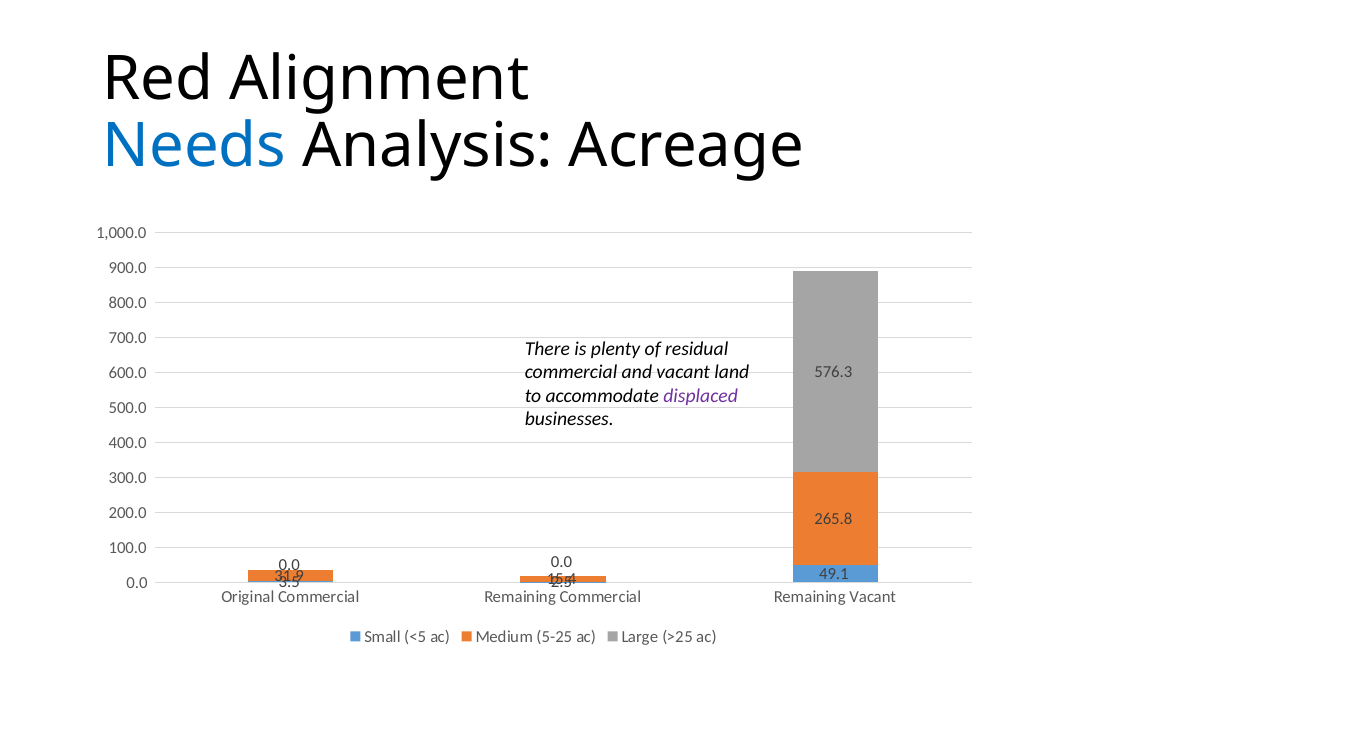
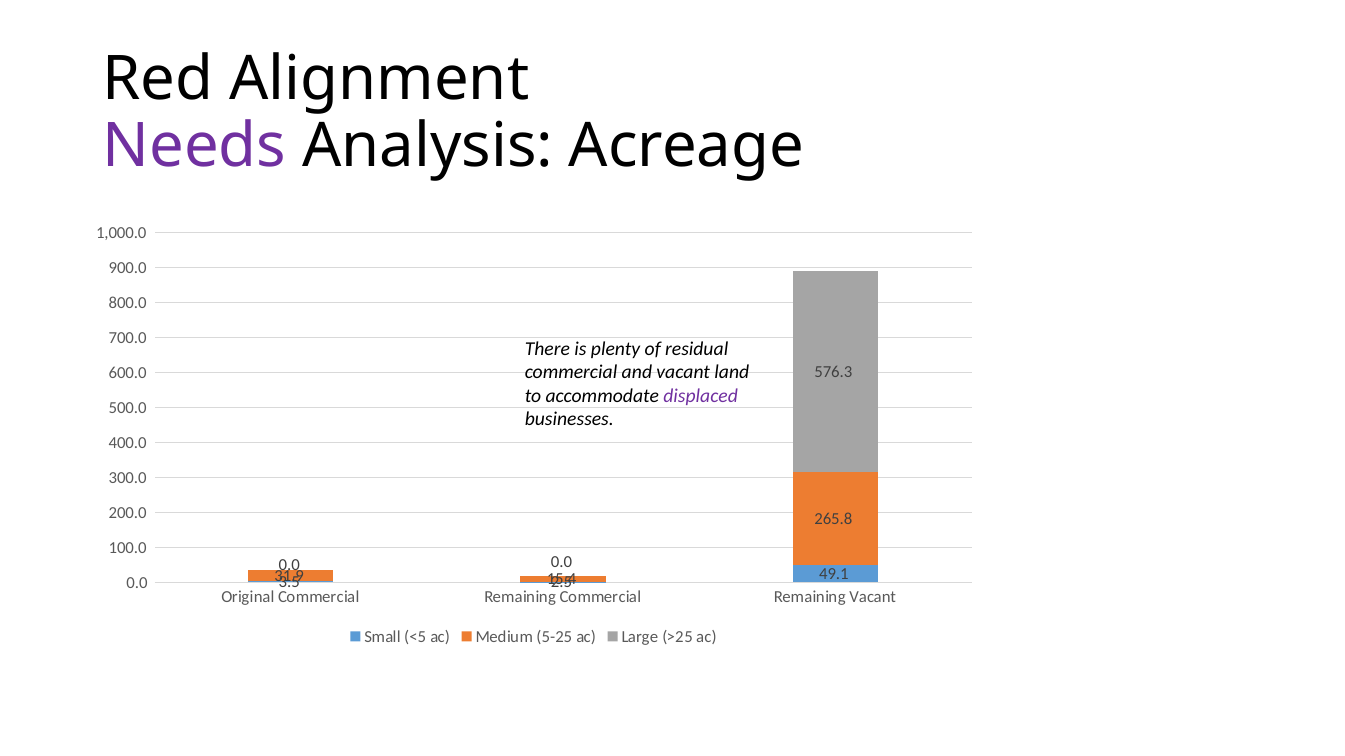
Needs colour: blue -> purple (194, 146)
